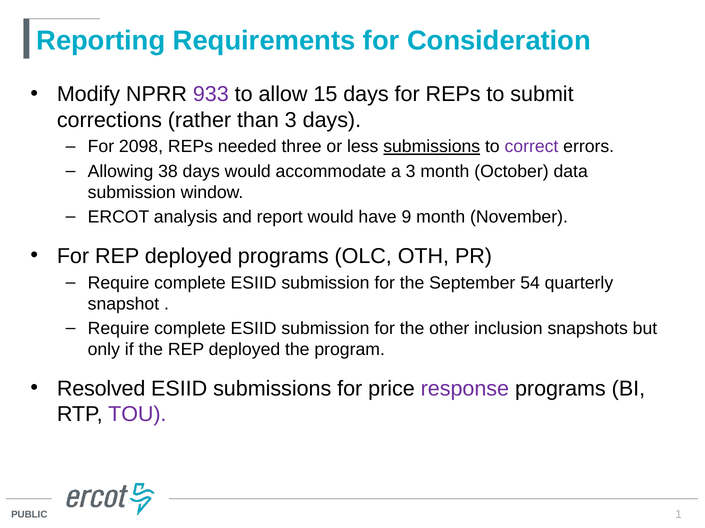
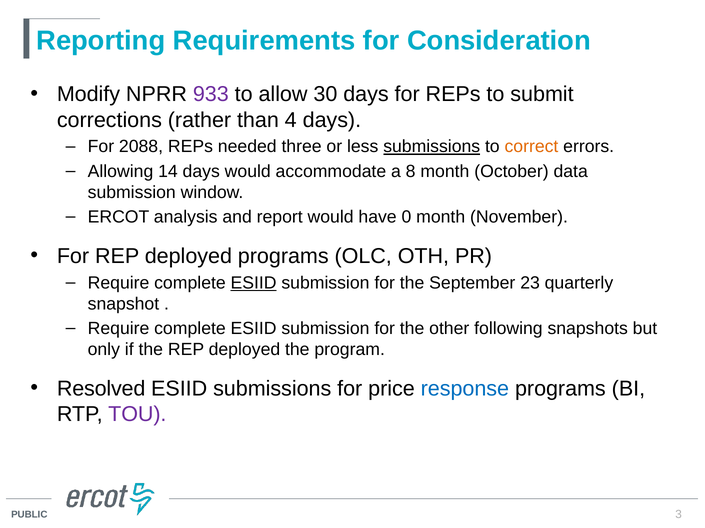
15: 15 -> 30 (325, 94)
than 3: 3 -> 4 (291, 120)
2098: 2098 -> 2088 (141, 147)
correct colour: purple -> orange (531, 147)
38: 38 -> 14 (168, 172)
a 3: 3 -> 8 (411, 172)
9: 9 -> 0 (406, 217)
ESIID underline: none -> present (254, 283)
54: 54 -> 23 (530, 283)
inclusion: inclusion -> following (508, 329)
response colour: purple -> blue (465, 389)
1: 1 -> 3 (679, 515)
